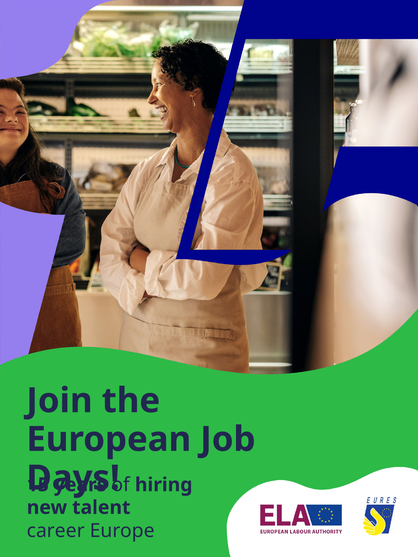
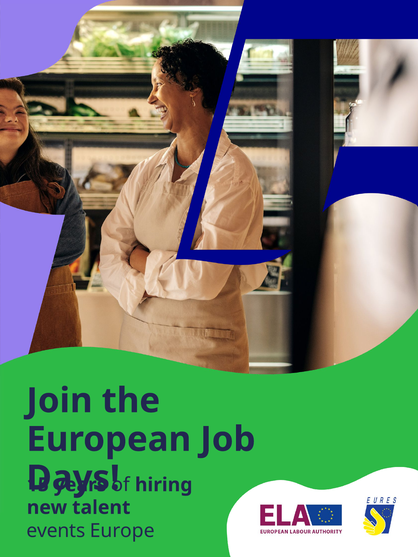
career: career -> events (56, 531)
